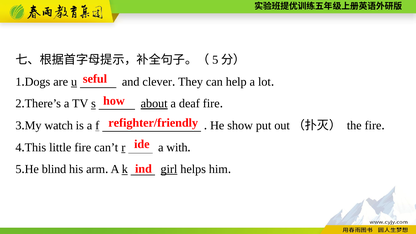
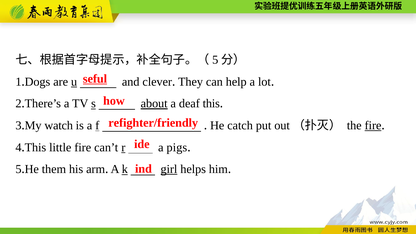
seful underline: none -> present (95, 79)
deaf fire: fire -> this (211, 104)
show: show -> catch (240, 126)
fire underline: none -> present (373, 126)
with: with -> pigs (177, 147)
blind: blind -> them (54, 169)
